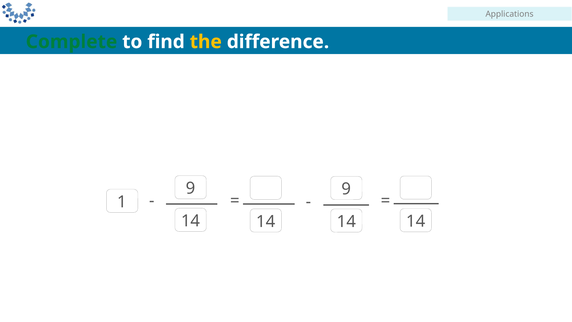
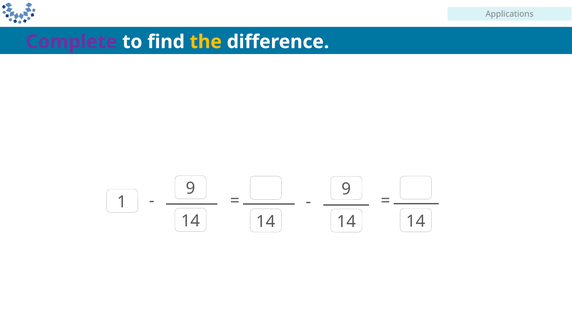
Complete colour: green -> purple (72, 42)
